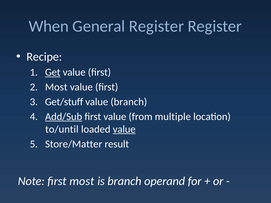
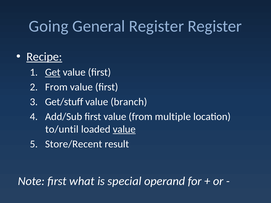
When: When -> Going (49, 26)
Recipe underline: none -> present (44, 57)
Most: Most -> From (56, 87)
Add/Sub underline: present -> none (64, 117)
Store/Matter: Store/Matter -> Store/Recent (74, 144)
first most: most -> what (82, 181)
is branch: branch -> special (125, 181)
